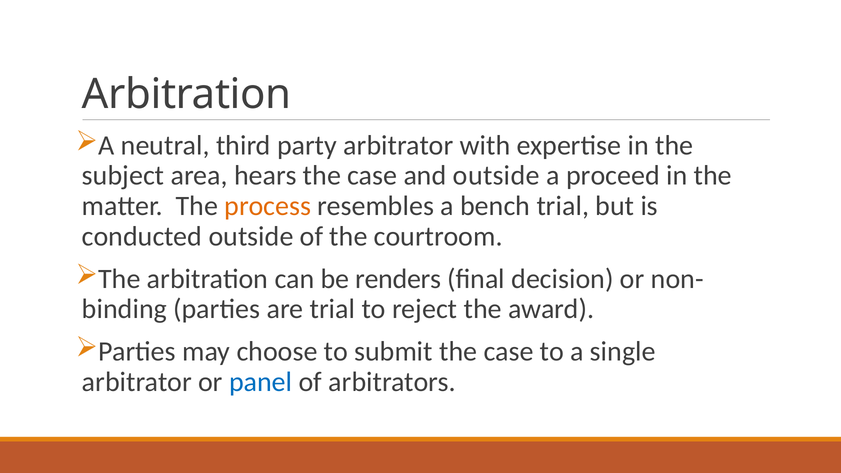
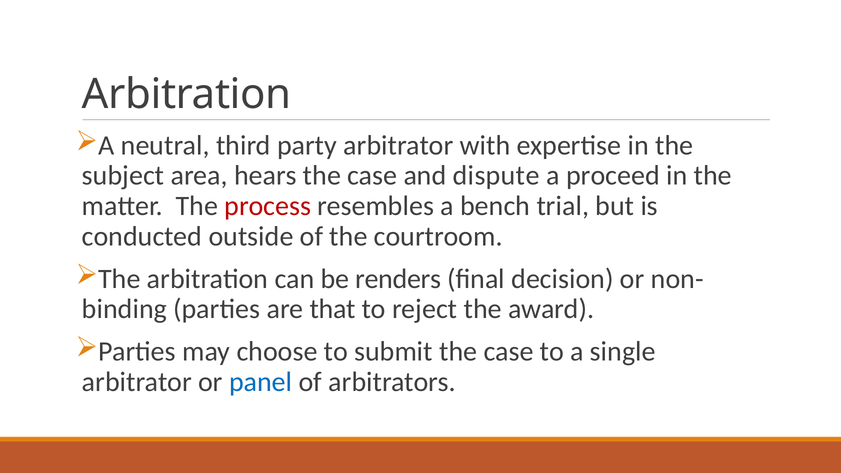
and outside: outside -> dispute (496, 176)
process colour: orange -> red (268, 206)
are trial: trial -> that (333, 309)
